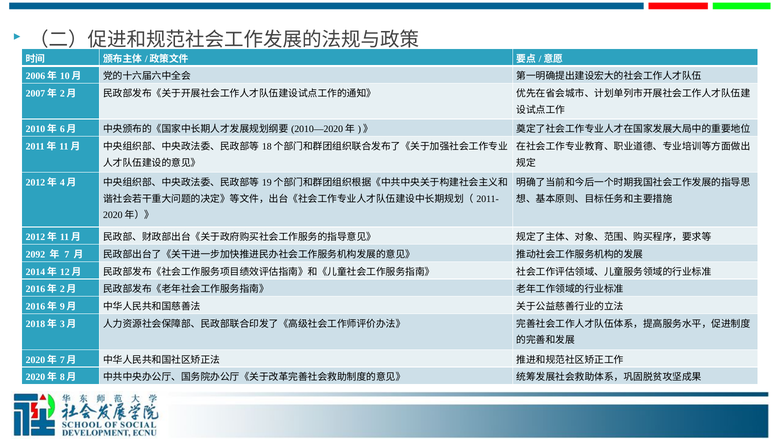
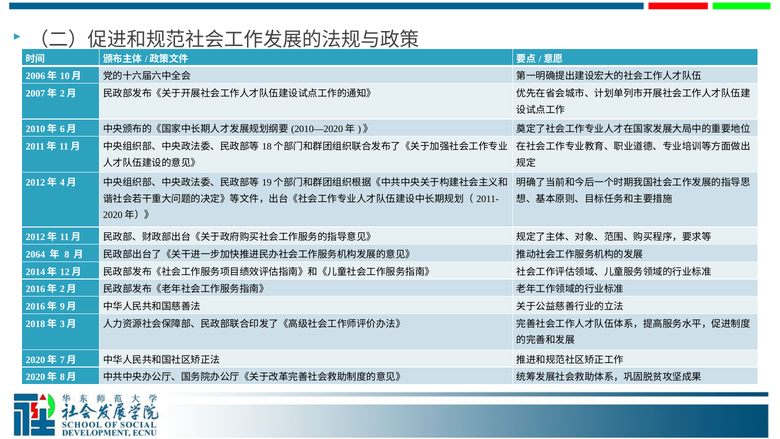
2092: 2092 -> 2064 (35, 254)
7: 7 -> 8 (67, 254)
